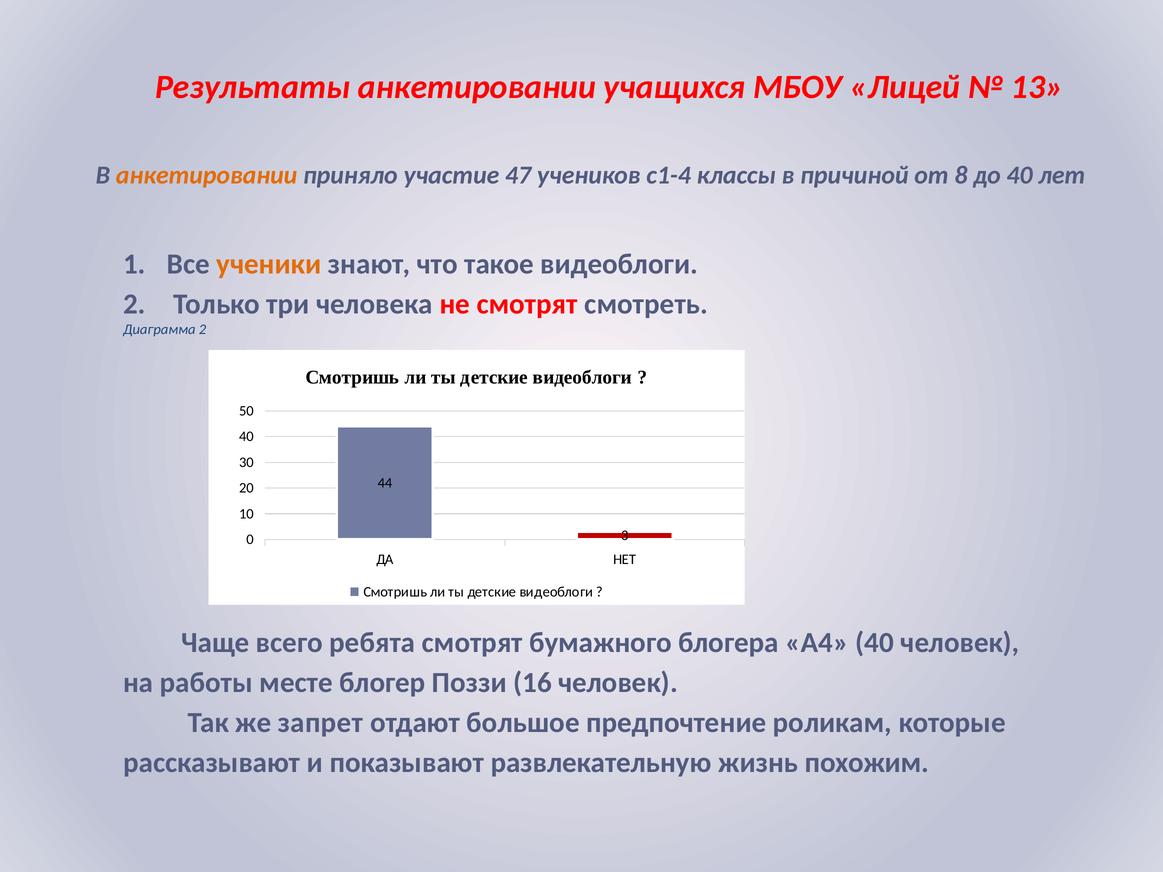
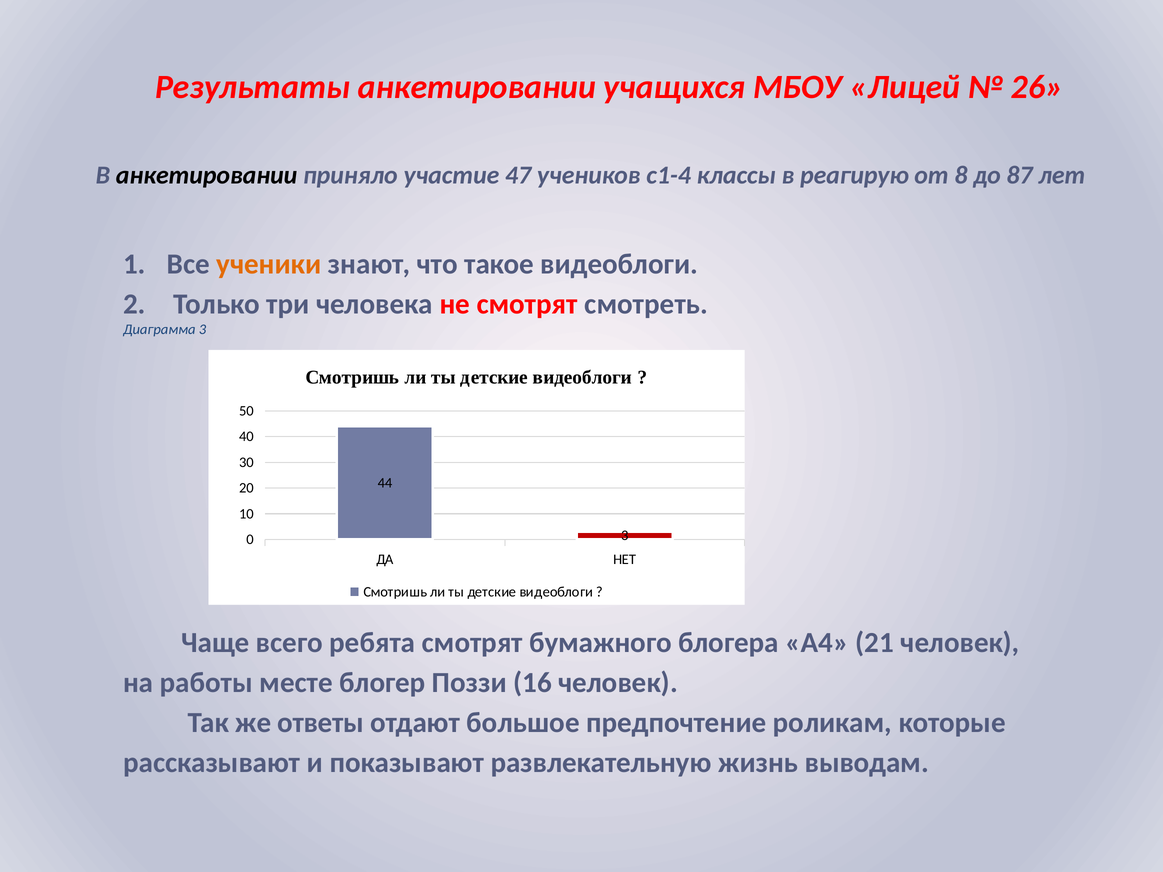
13: 13 -> 26 (1037, 87)
анкетировании colour: orange -> black (207, 175)
причиной: причиной -> реагирую (854, 175)
до 40: 40 -> 87 (1020, 175)
Диаграмма 2: 2 -> 3 (203, 330)
А4 40: 40 -> 21 (875, 643)
запрет: запрет -> ответы (321, 723)
похожим: похожим -> выводам (867, 763)
